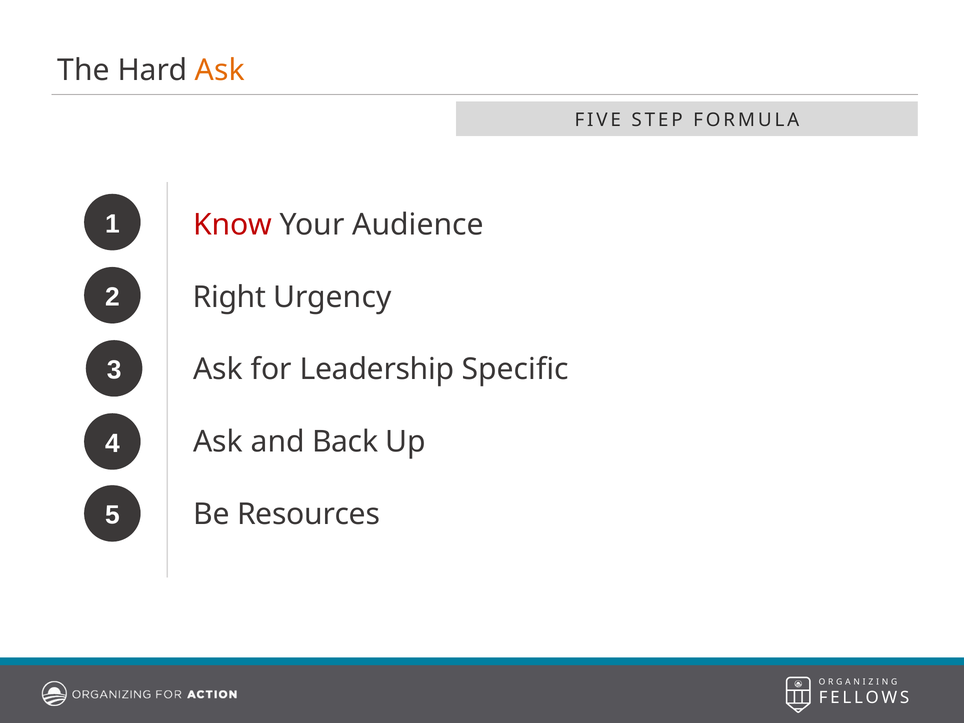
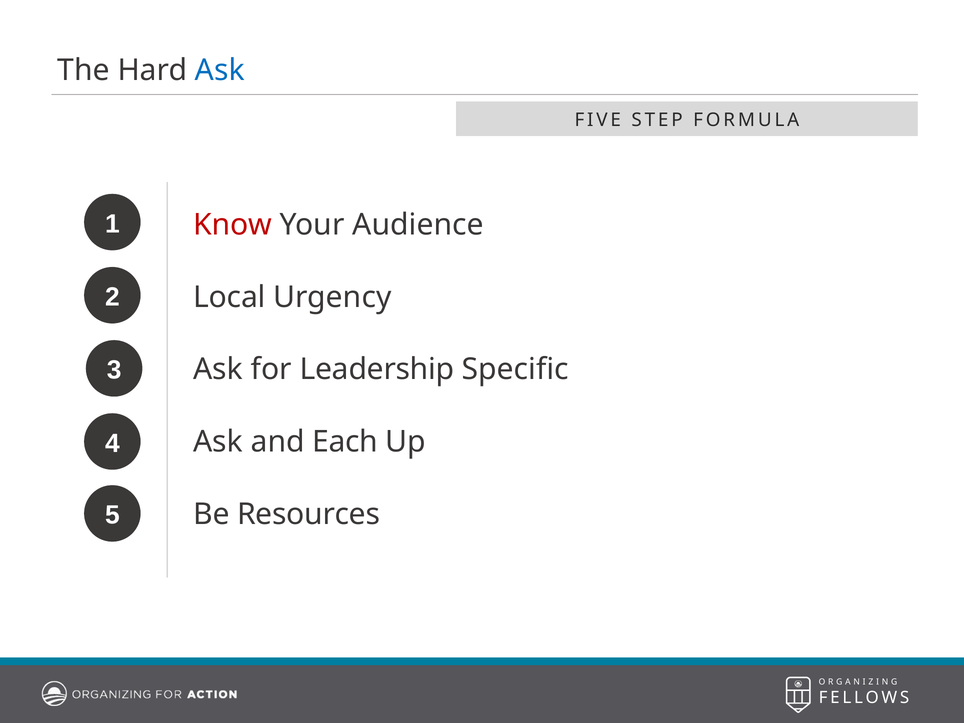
Ask colour: orange -> blue (220, 70)
Right: Right -> Local (229, 297)
Back: Back -> Each (345, 442)
